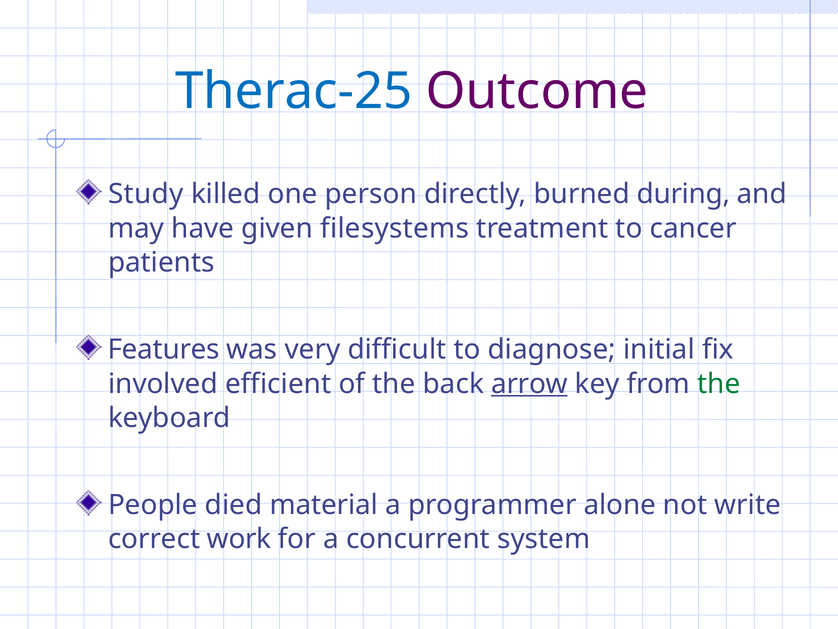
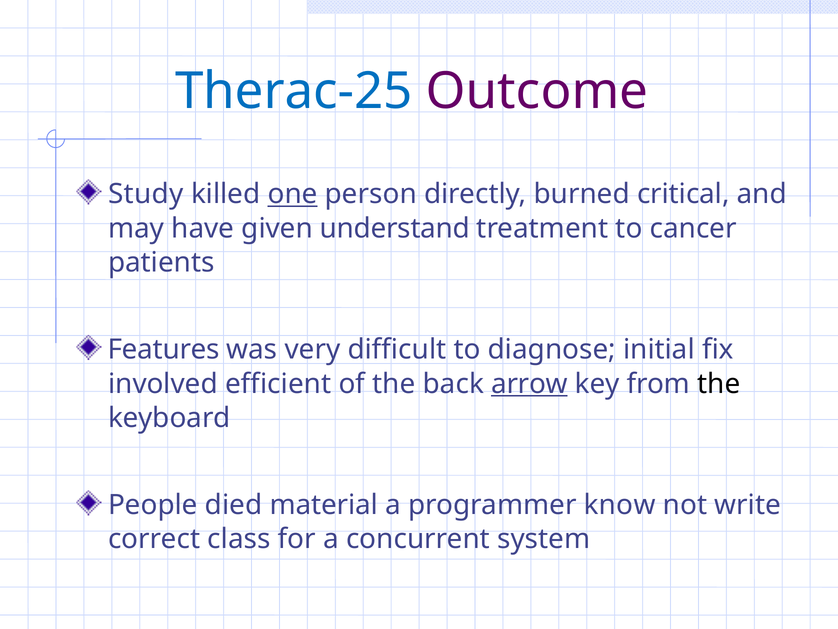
one underline: none -> present (293, 194)
during: during -> critical (683, 194)
filesystems: filesystems -> understand (395, 228)
the colour: green -> black (719, 383)
alone: alone -> know (620, 505)
work: work -> class (239, 539)
